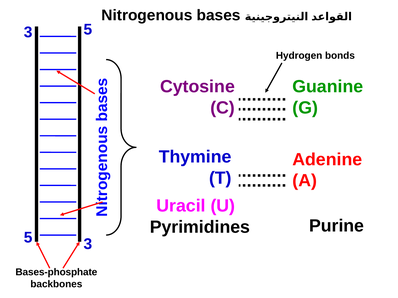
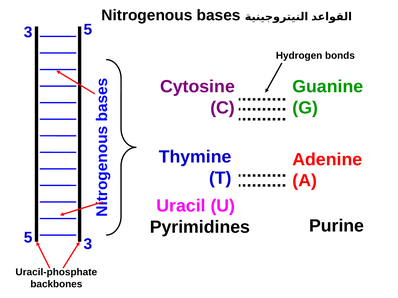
Bases-phosphate: Bases-phosphate -> Uracil-phosphate (56, 273)
